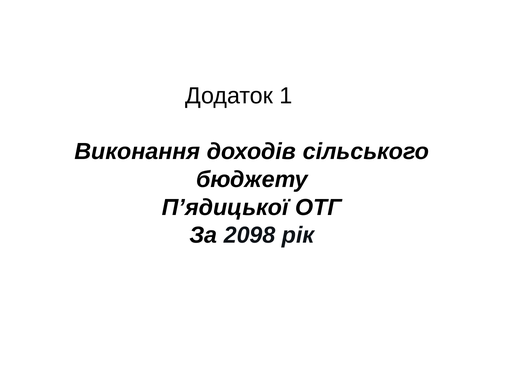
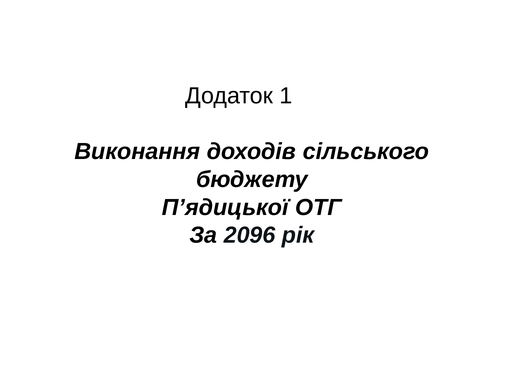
2098: 2098 -> 2096 (250, 235)
